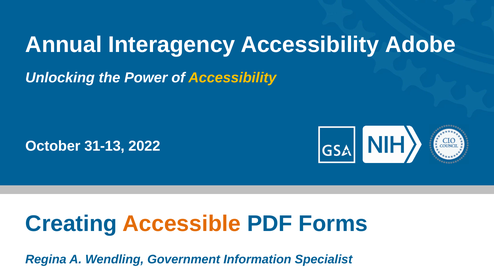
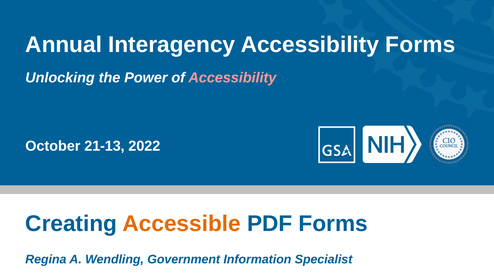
Adobe: Adobe -> Forms (420, 45)
Accessibility colour: yellow -> pink (232, 78)
31-13: 31-13 -> 21-13 (104, 146)
